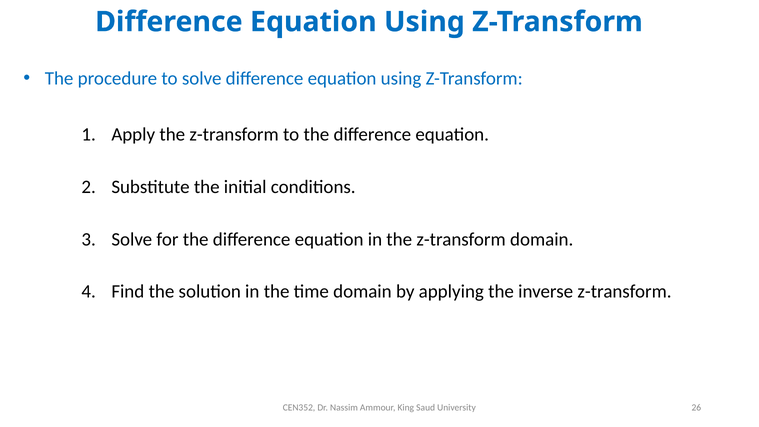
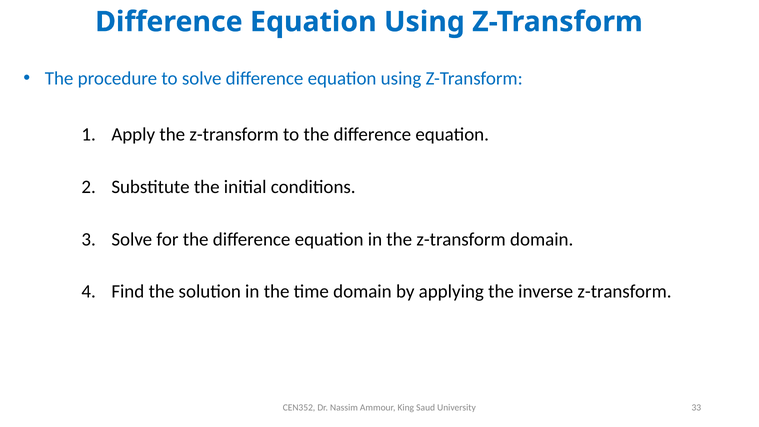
26: 26 -> 33 (696, 408)
